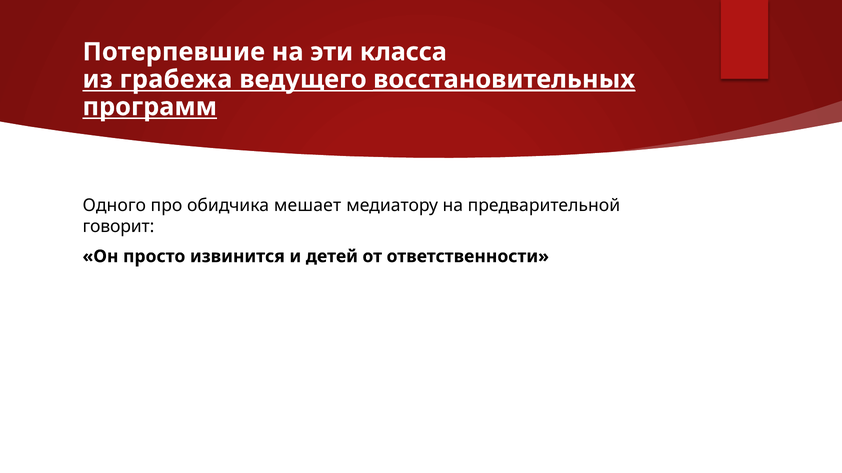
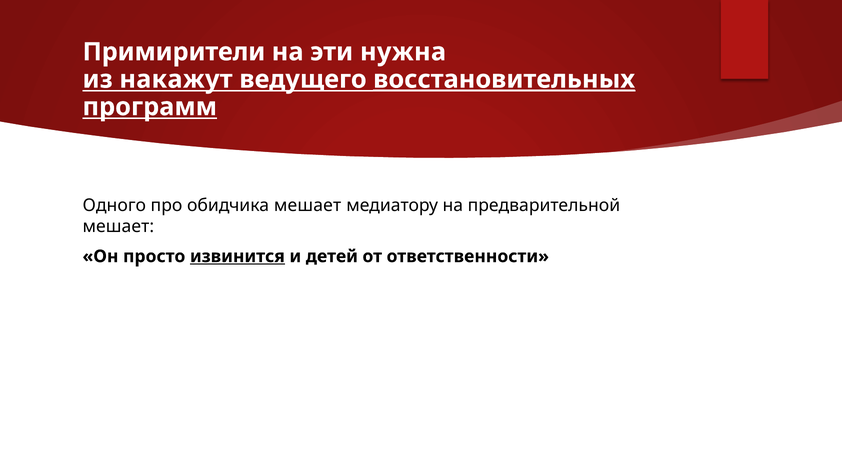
Потерпевшие: Потерпевшие -> Примирители (174, 52)
класса: класса -> нужна (403, 52)
грабежа: грабежа -> накажут (176, 79)
говорит: говорит -> мешает (118, 227)
извинится underline: none -> present (237, 257)
